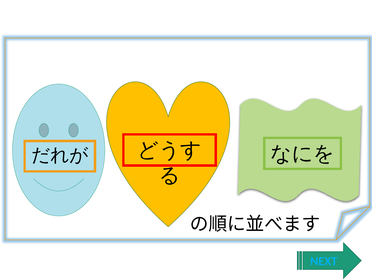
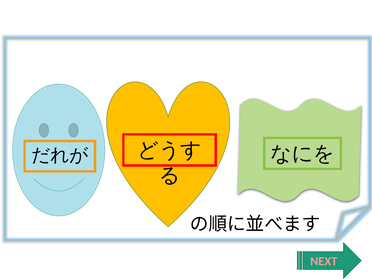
NEXT colour: light blue -> pink (324, 261)
